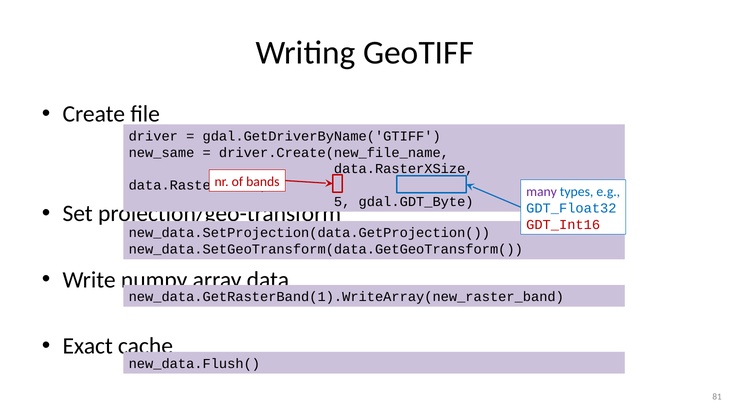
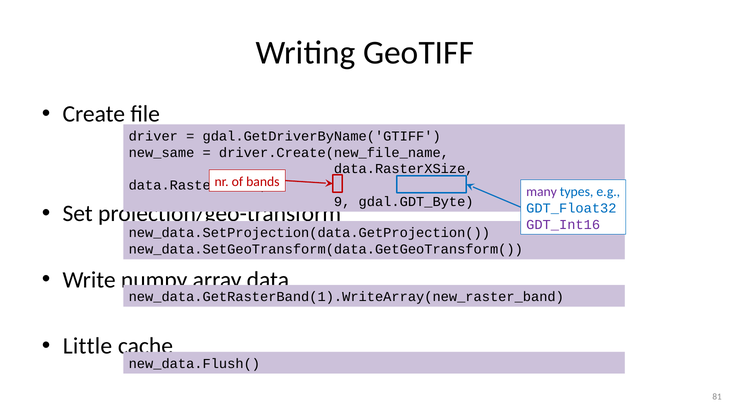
5: 5 -> 9 (342, 202)
GDT_Int16 colour: red -> purple (563, 225)
Exact: Exact -> Little (87, 347)
